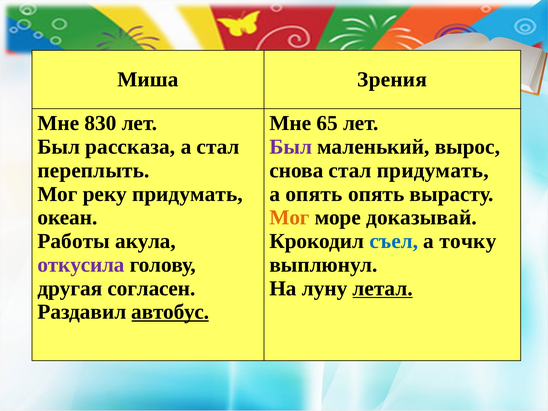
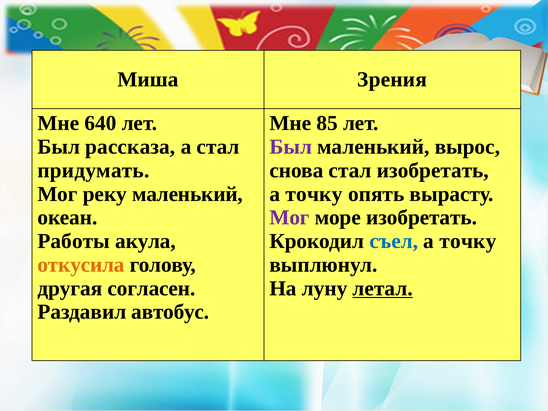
830: 830 -> 640 (100, 123)
65: 65 -> 85 (327, 123)
переплыть: переплыть -> придумать (93, 170)
стал придумать: придумать -> изобретать (433, 170)
реку придумать: придумать -> маленький (187, 194)
опять: опять -> точку (314, 194)
Мог colour: orange -> purple (289, 218)
море доказывай: доказывай -> изобретать (422, 218)
откусила colour: purple -> orange (81, 265)
автобус underline: present -> none (170, 312)
